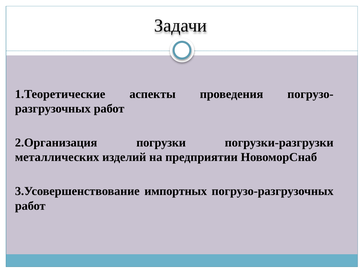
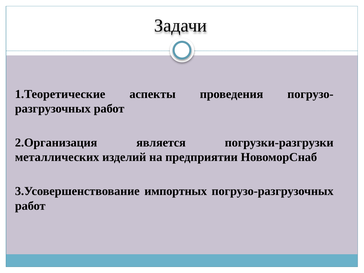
погрузки: погрузки -> является (161, 143)
